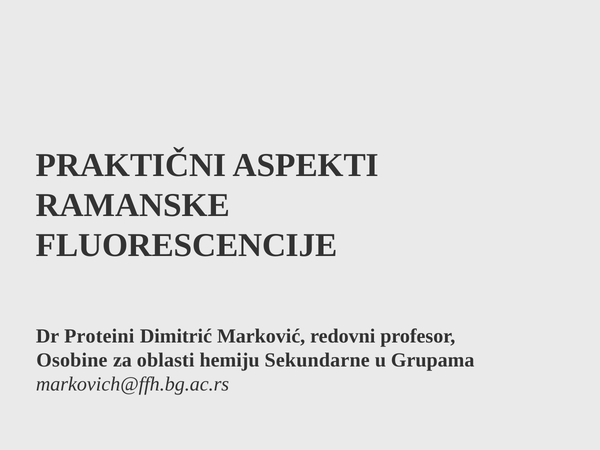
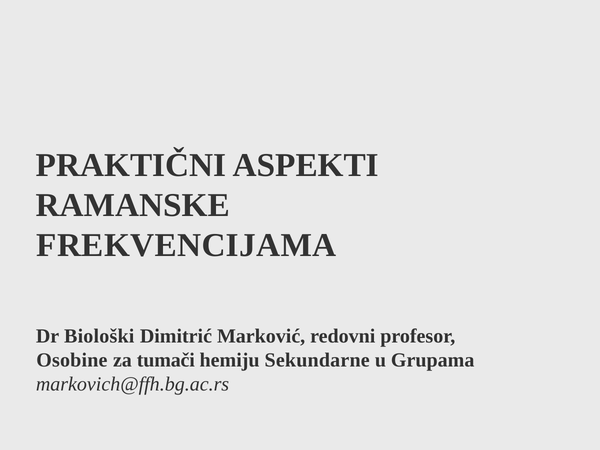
FLUORESCENCIJE: FLUORESCENCIJE -> FREKVENCIJAMA (186, 245)
Proteini: Proteini -> Biološki (99, 336)
oblasti: oblasti -> tumači (166, 360)
